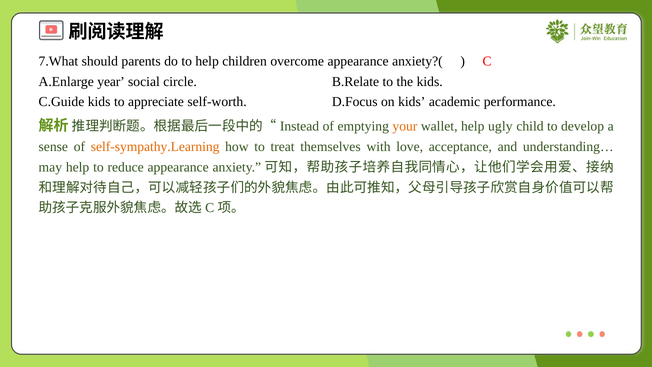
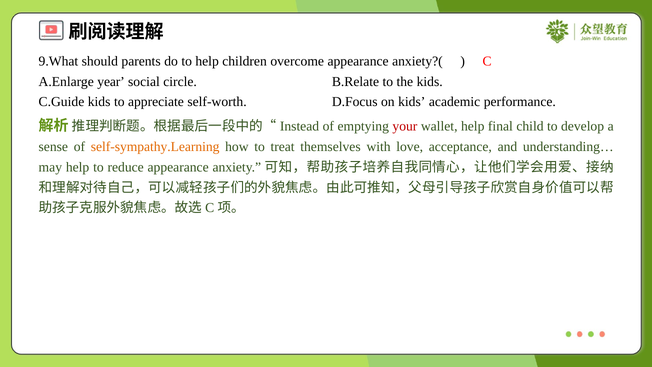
7.What: 7.What -> 9.What (58, 61)
your colour: orange -> red (405, 126)
ugly: ugly -> final (500, 126)
